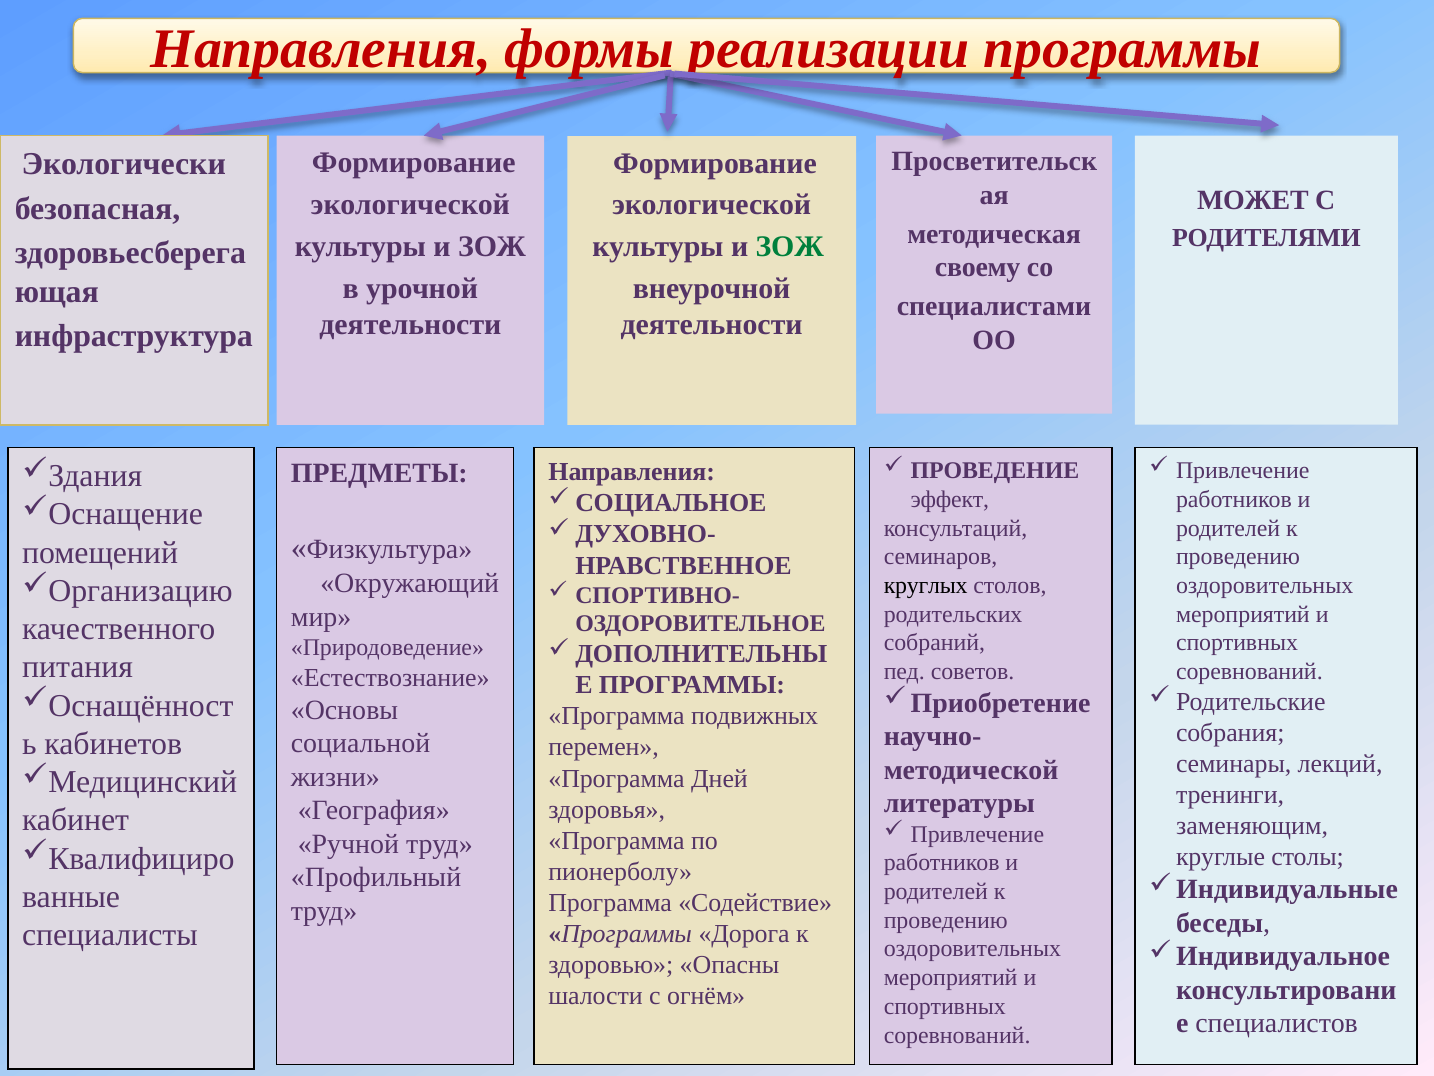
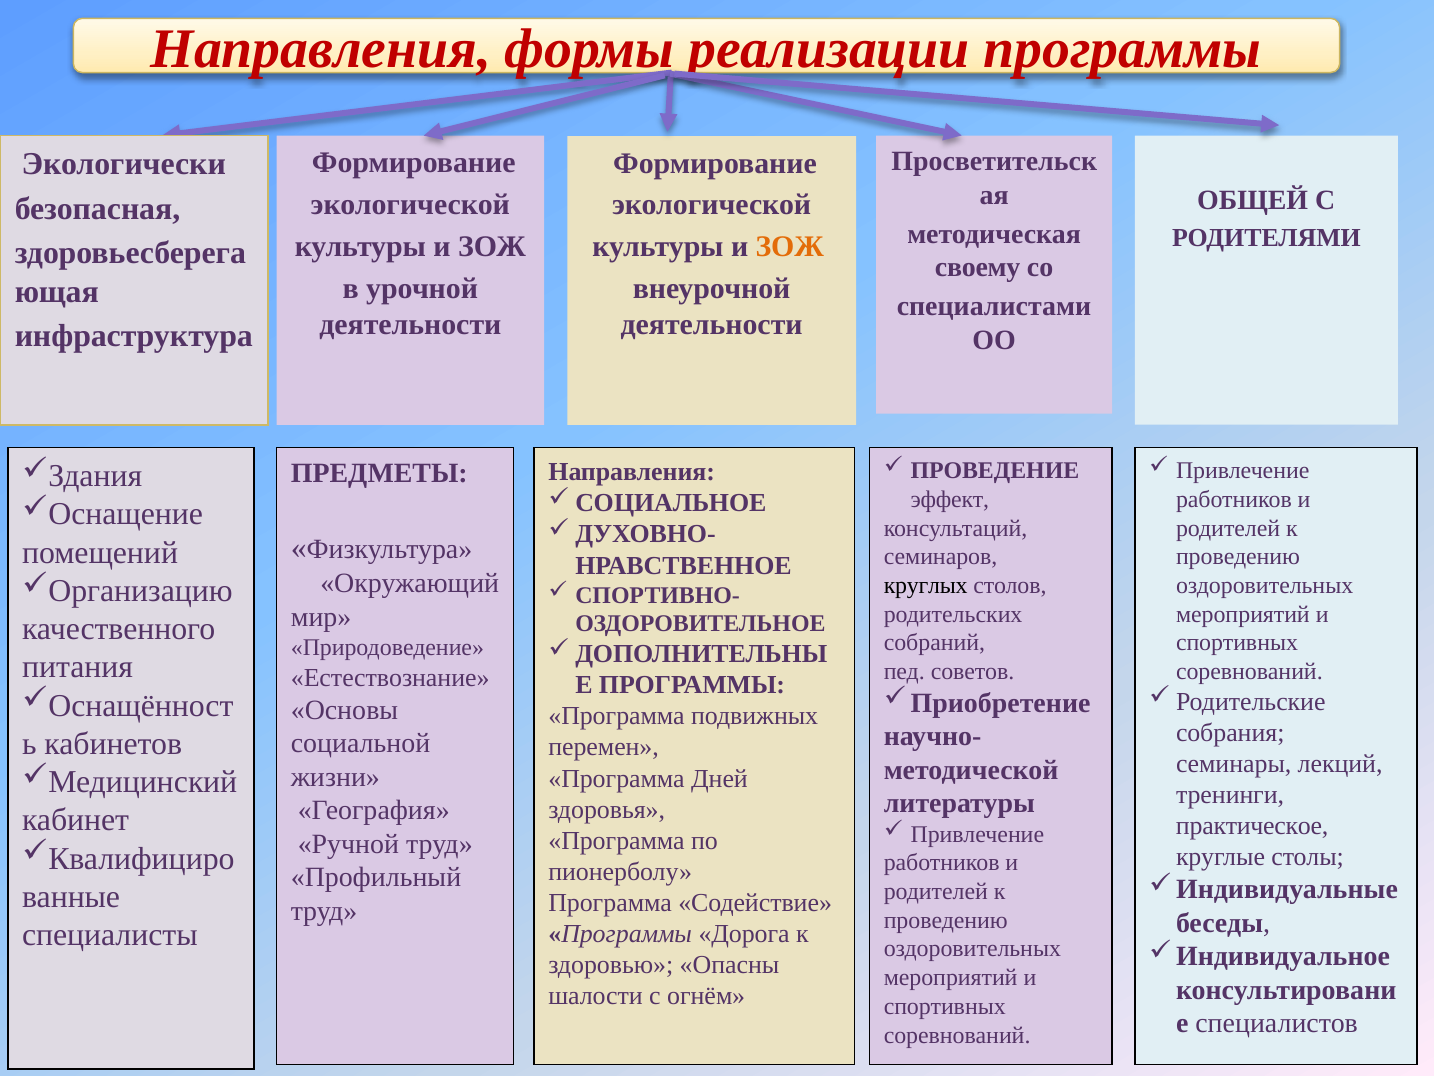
МОЖЕТ: МОЖЕТ -> ОБЩЕЙ (1253, 201)
ЗОЖ colour: green -> orange (790, 247)
заменяющим: заменяющим -> практическое (1252, 826)
